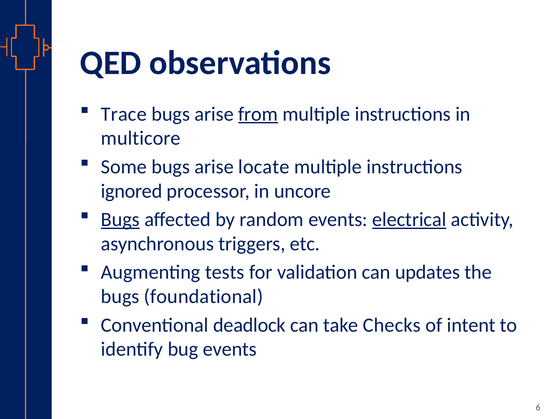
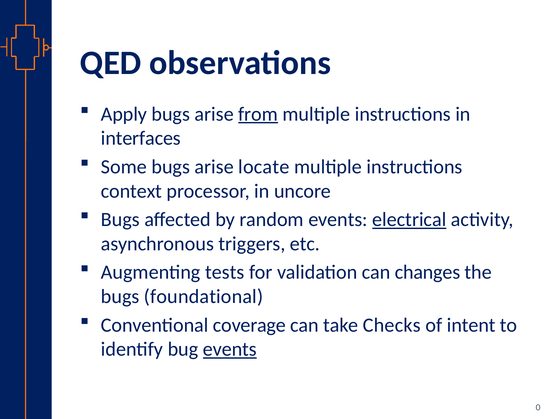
Trace: Trace -> Apply (124, 114)
multicore: multicore -> interfaces (141, 138)
ignored: ignored -> context (131, 191)
Bugs underline: present -> none (120, 219)
updates: updates -> changes (428, 272)
deadlock: deadlock -> coverage (249, 325)
events underline: none -> present (230, 349)
6: 6 -> 0 (538, 407)
